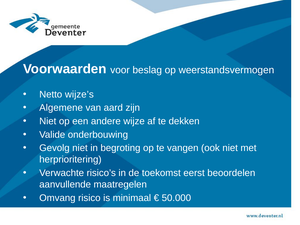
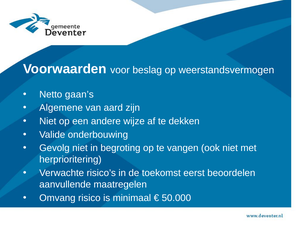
wijze’s: wijze’s -> gaan’s (79, 94)
